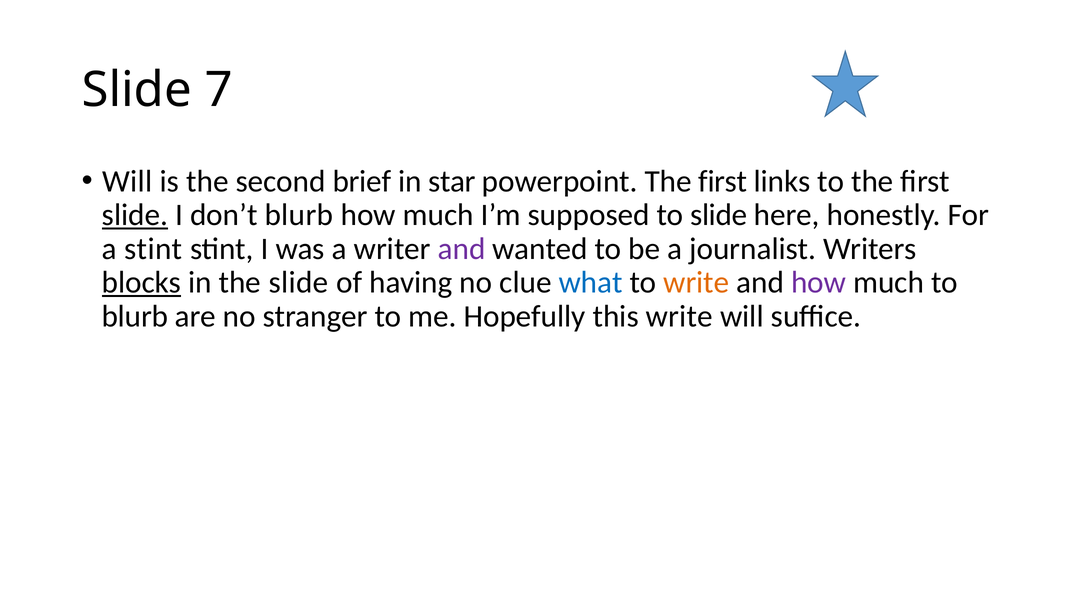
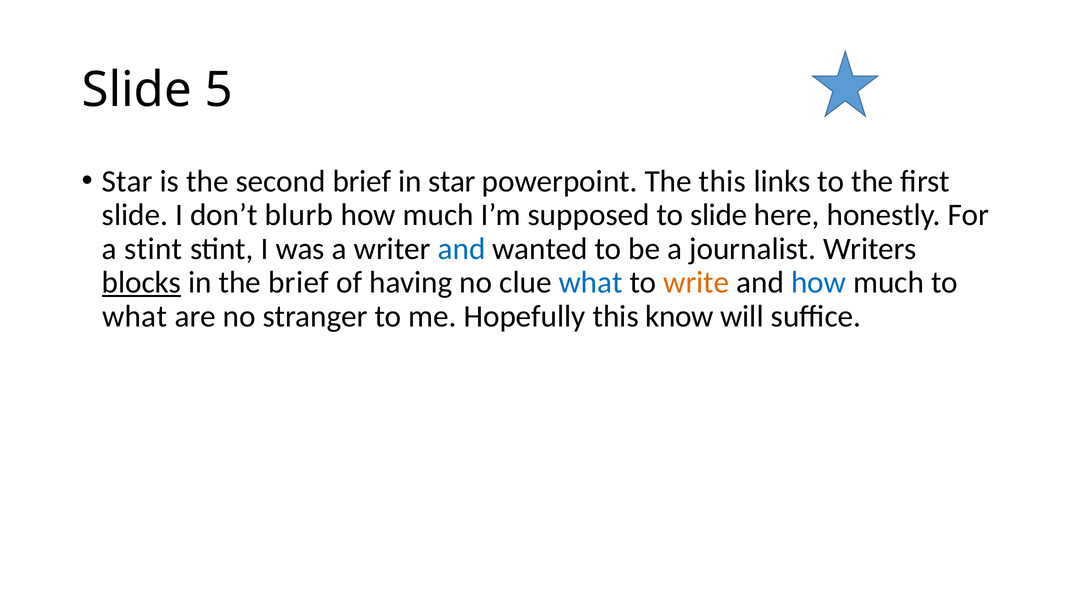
7: 7 -> 5 (219, 90)
Will: Will -> Star (127, 181)
powerpoint The first: first -> this (723, 181)
slide underline: present -> none (135, 215)
and colour: purple -> blue (462, 249)
the slide: slide -> brief (299, 283)
how colour: purple -> blue (819, 283)
blurb: blurb -> what (135, 316)
this write: write -> know (680, 316)
